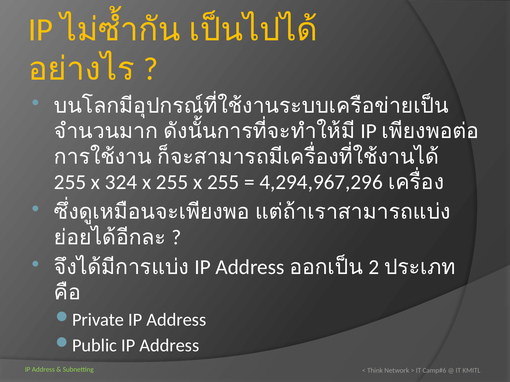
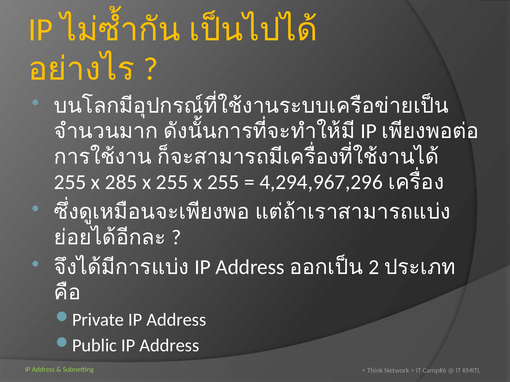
324: 324 -> 285 (121, 182)
